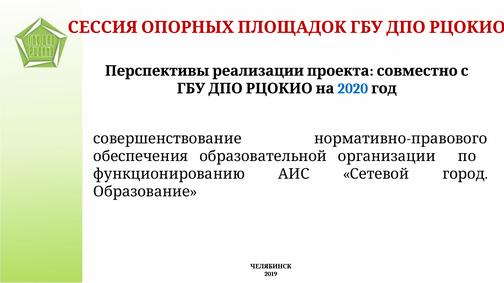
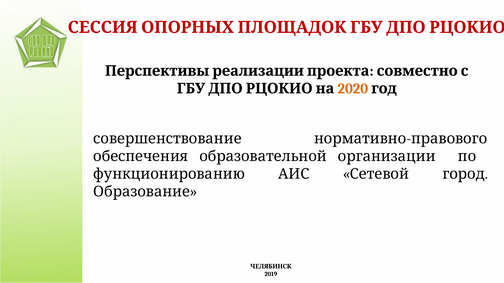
2020 colour: blue -> orange (353, 89)
